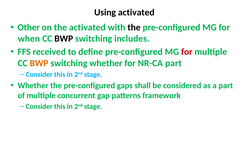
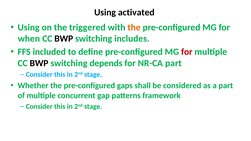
Other: Other -> Using (29, 27)
the activated: activated -> triggered (87, 27)
the colour: black -> orange (134, 27)
received: received -> included (49, 52)
BWP colour: orange -> black (39, 63)
switching whether: whether -> depends (106, 63)
